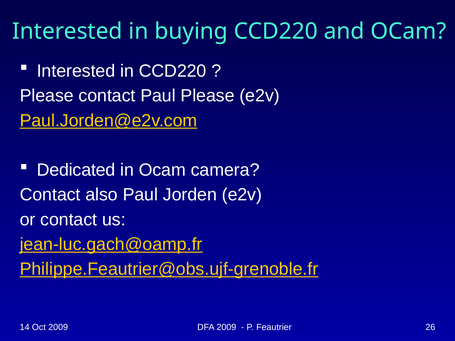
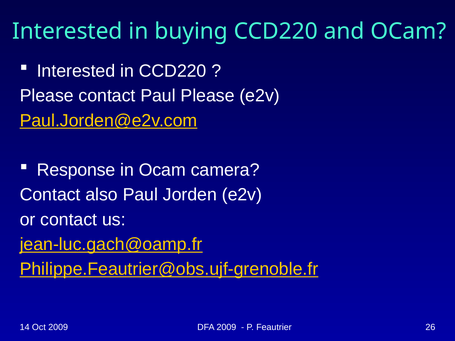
Dedicated: Dedicated -> Response (76, 170)
